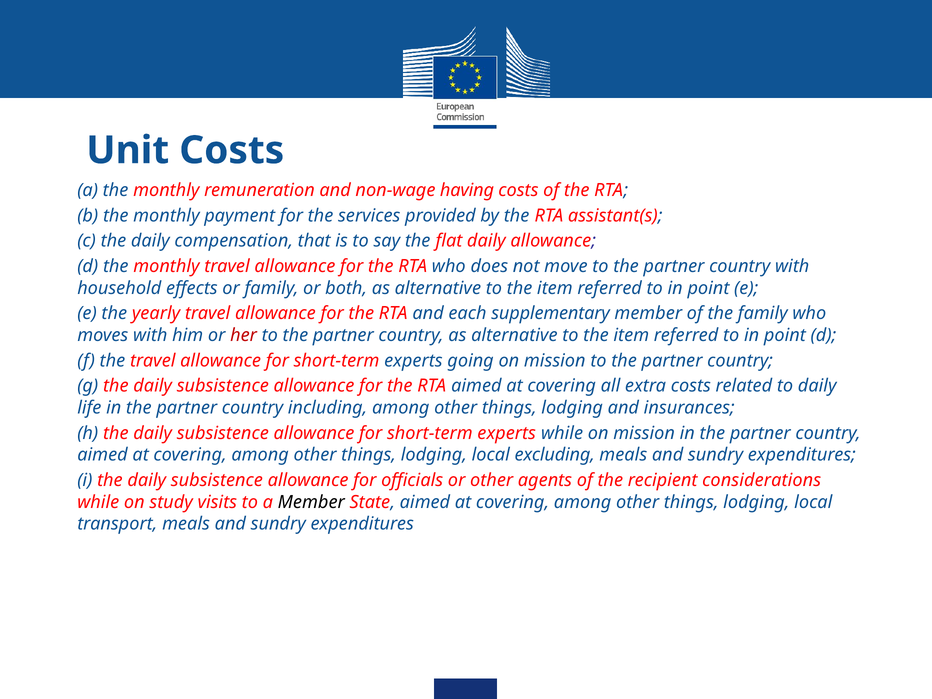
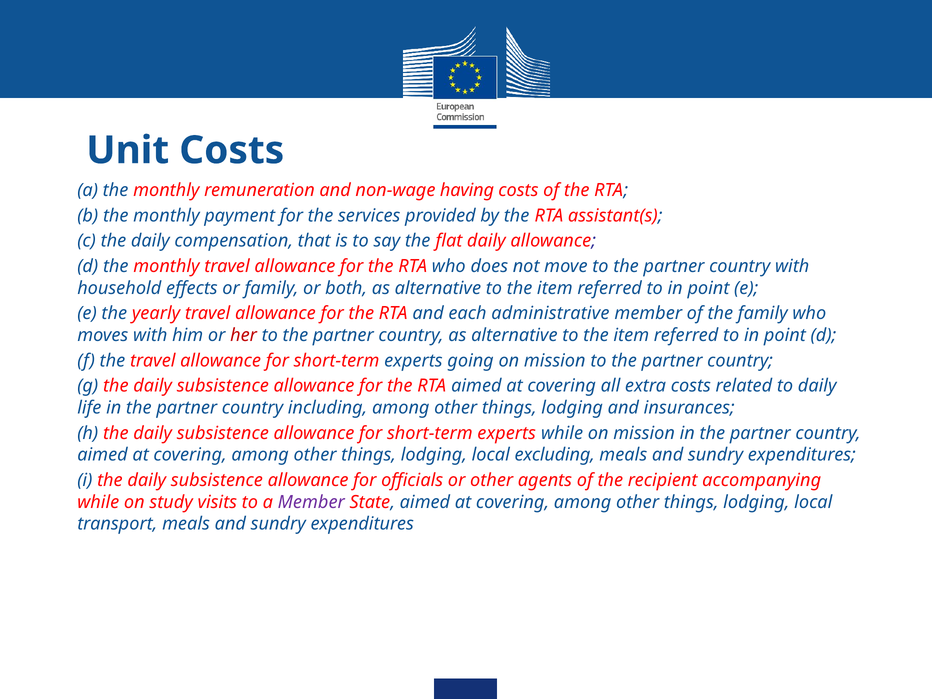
supplementary: supplementary -> administrative (550, 313)
considerations: considerations -> accompanying (762, 480)
Member colour: black -> purple (311, 502)
